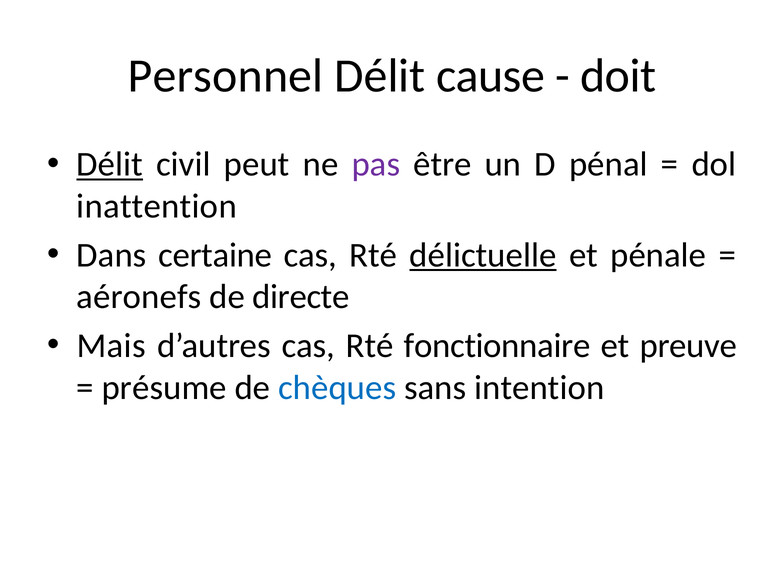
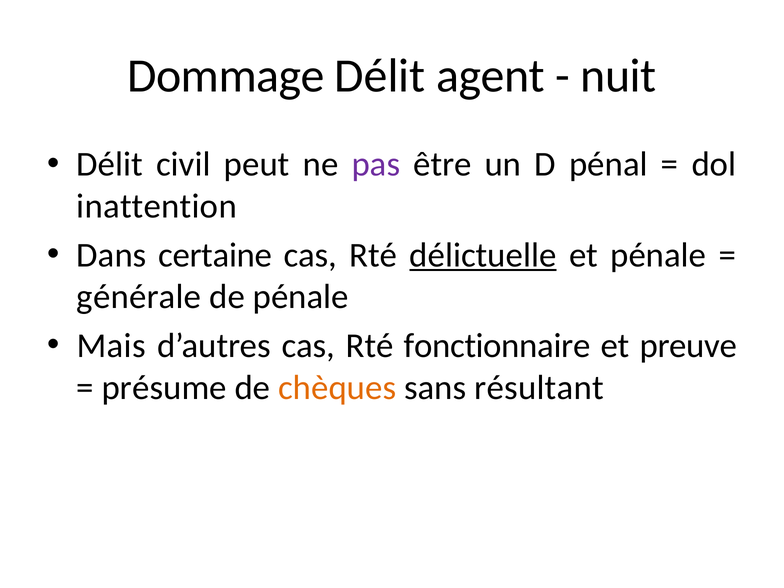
Personnel: Personnel -> Dommage (226, 76)
cause: cause -> agent (491, 76)
doit: doit -> nuit (618, 76)
Délit underline: present -> none (110, 164)
aéronefs: aéronefs -> générale (139, 297)
de directe: directe -> pénale (301, 297)
chèques colour: blue -> orange (337, 388)
intention: intention -> résultant (539, 388)
